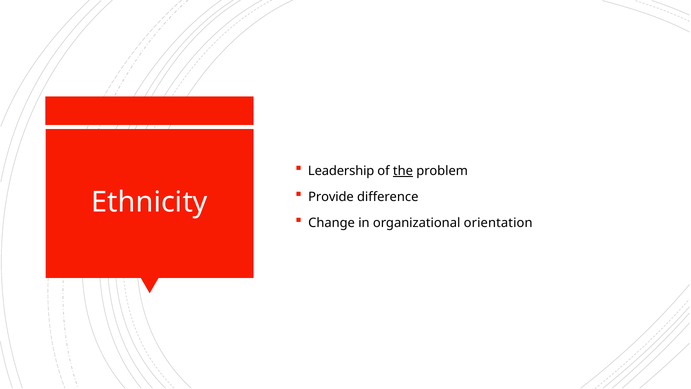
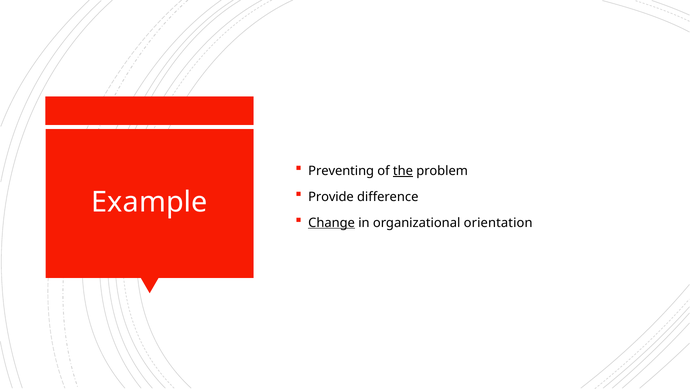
Leadership: Leadership -> Preventing (341, 171)
Ethnicity: Ethnicity -> Example (149, 202)
Change underline: none -> present (332, 223)
